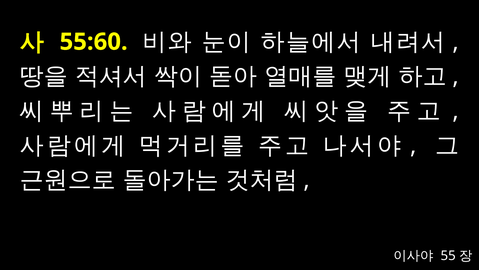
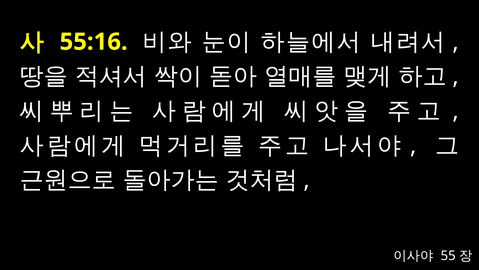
55:60: 55:60 -> 55:16 (94, 42)
